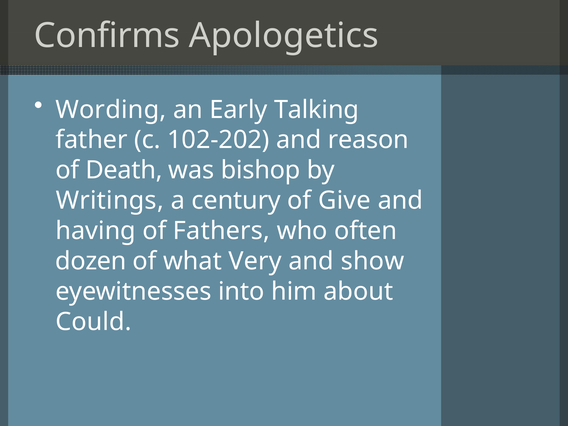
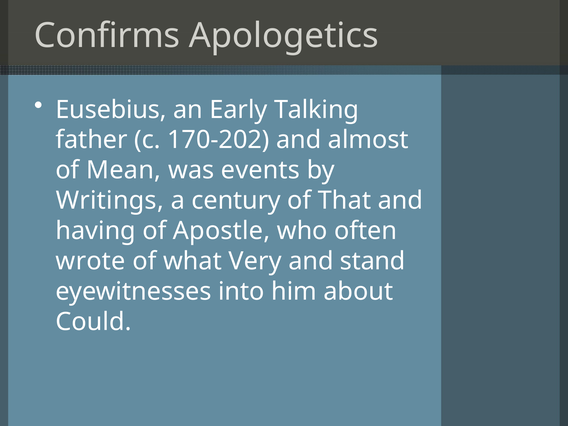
Wording: Wording -> Eusebius (111, 110)
102-202: 102-202 -> 170-202 (218, 140)
reason: reason -> almost (368, 140)
Death: Death -> Mean (124, 170)
bishop: bishop -> events (260, 170)
Give: Give -> That (344, 201)
Fathers: Fathers -> Apostle (222, 231)
dozen: dozen -> wrote (91, 261)
show: show -> stand (373, 261)
